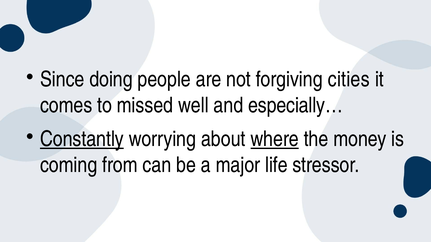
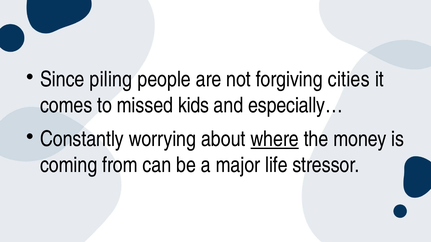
doing: doing -> piling (111, 80)
well: well -> kids (194, 106)
Constantly underline: present -> none (82, 139)
